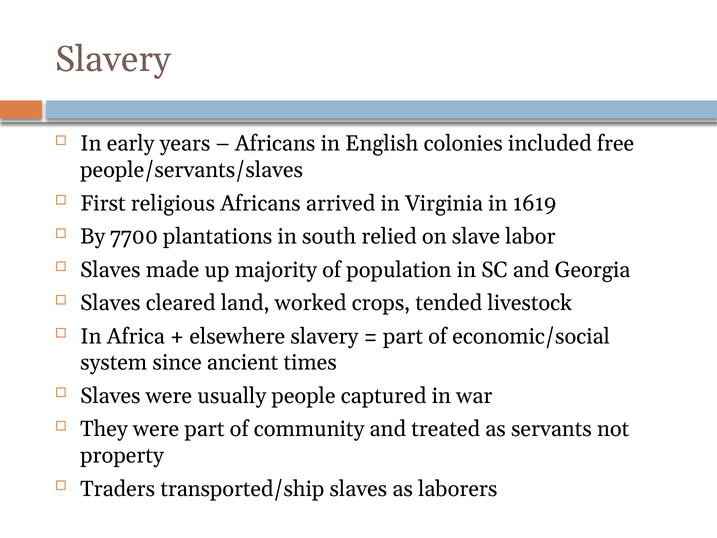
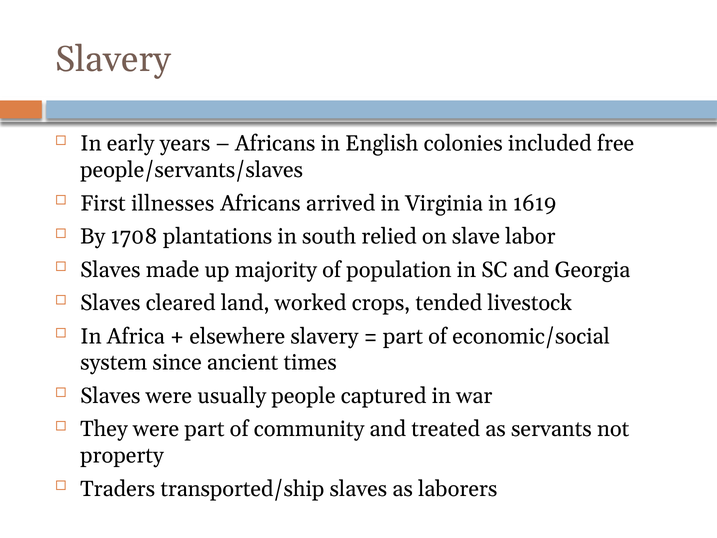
religious: religious -> illnesses (173, 203)
7700: 7700 -> 1708 (134, 236)
